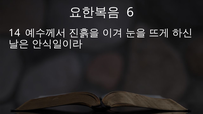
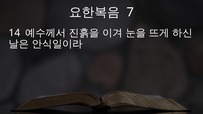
6: 6 -> 7 (130, 12)
